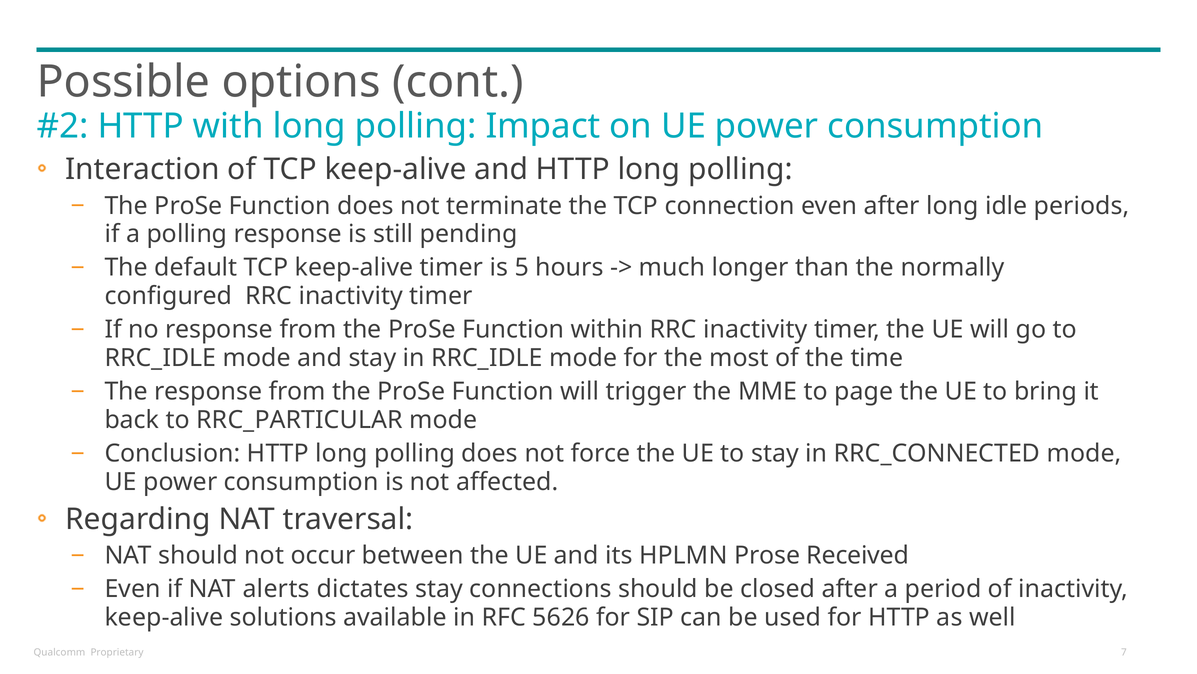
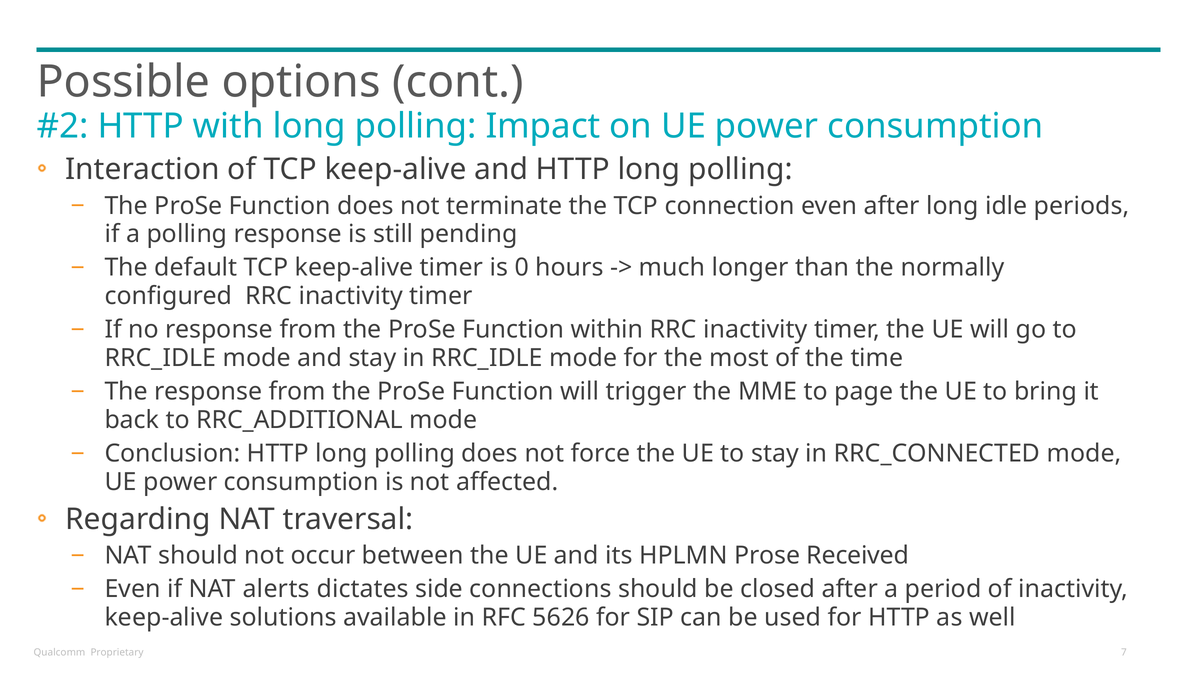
5: 5 -> 0 (522, 268)
RRC_PARTICULAR: RRC_PARTICULAR -> RRC_ADDITIONAL (300, 420)
dictates stay: stay -> side (439, 589)
